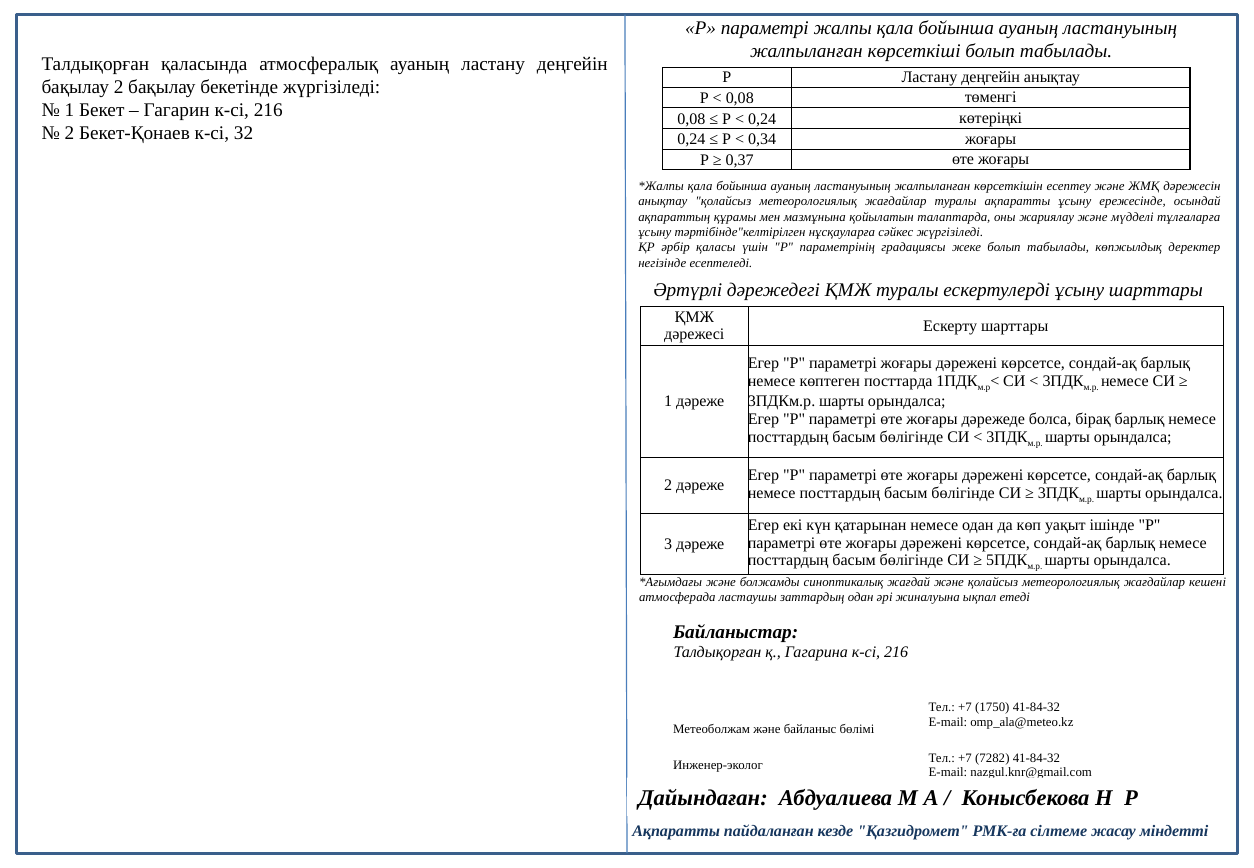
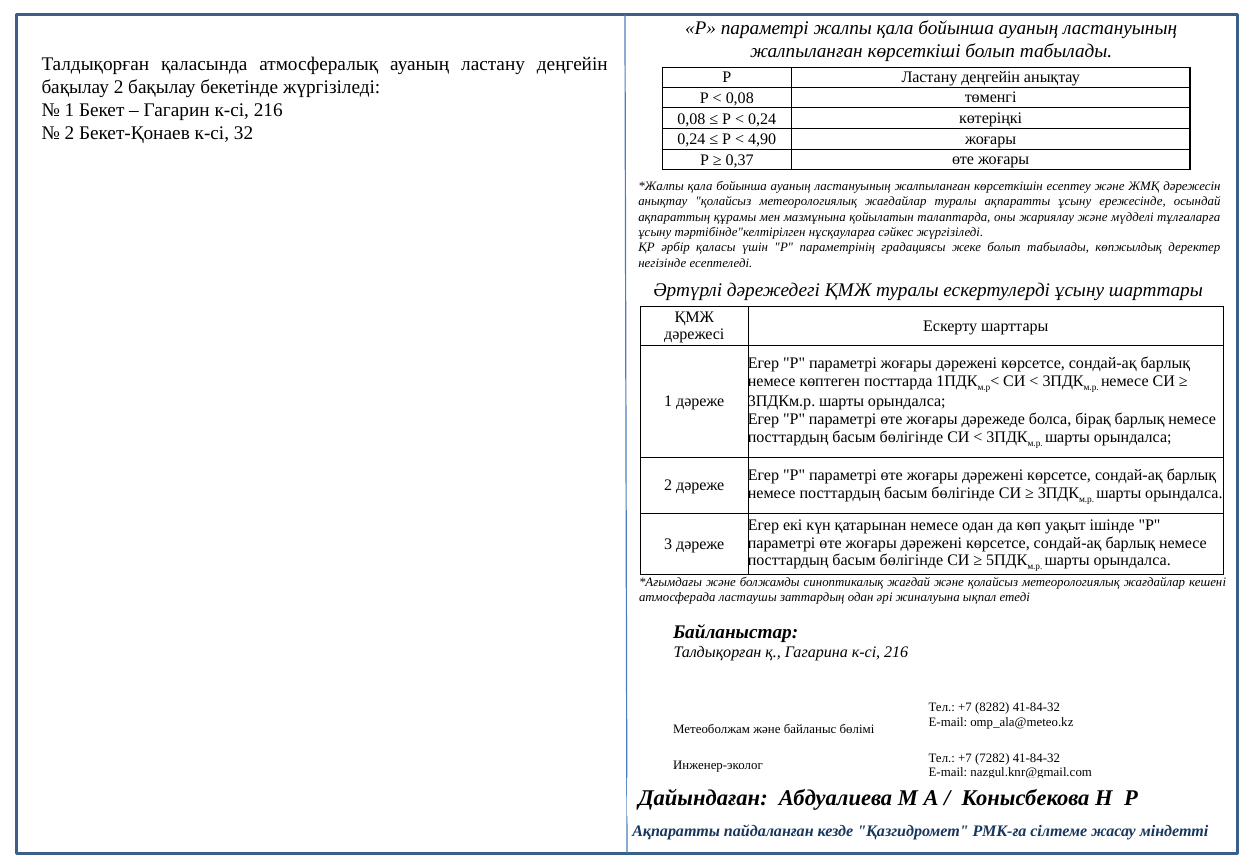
0,34: 0,34 -> 4,90 (762, 140)
1750: 1750 -> 8282 (992, 708)
